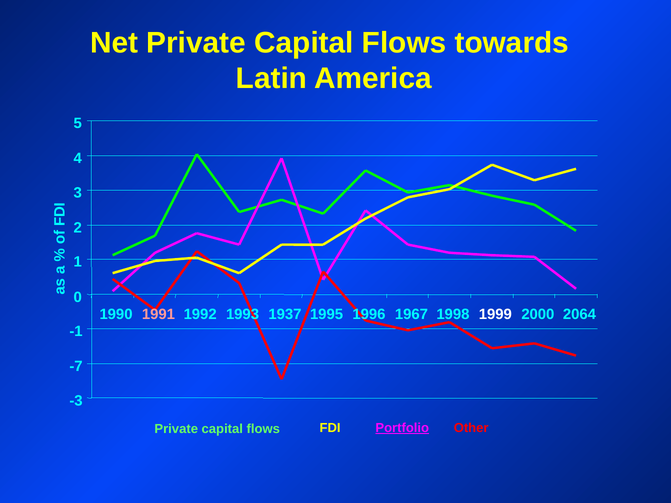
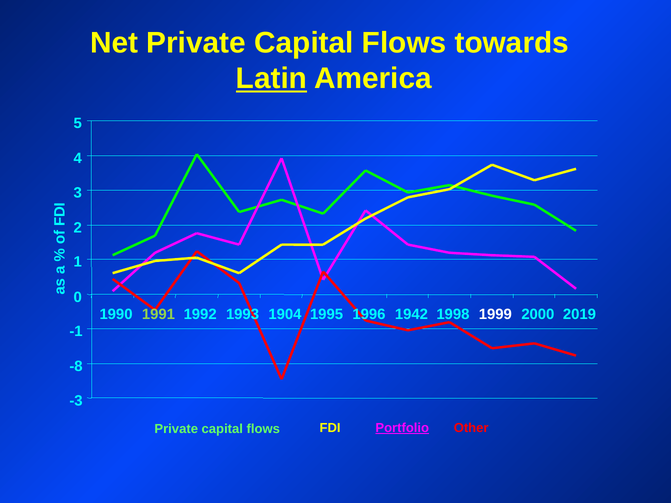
Latin underline: none -> present (271, 79)
1991 colour: pink -> light green (158, 314)
1937: 1937 -> 1904 (285, 314)
1967: 1967 -> 1942 (411, 314)
2064: 2064 -> 2019 (579, 314)
-7: -7 -> -8 (76, 367)
